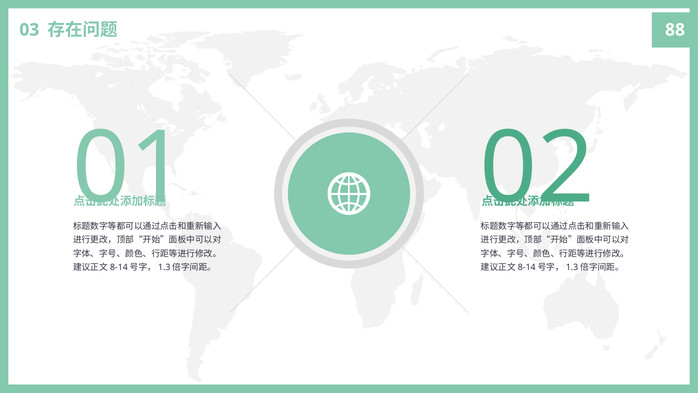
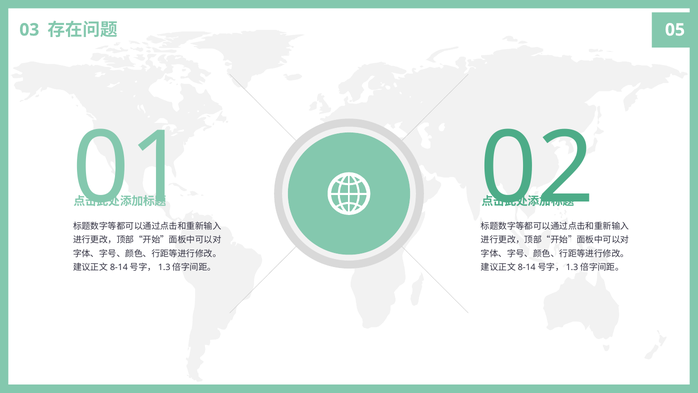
88: 88 -> 05 (675, 30)
